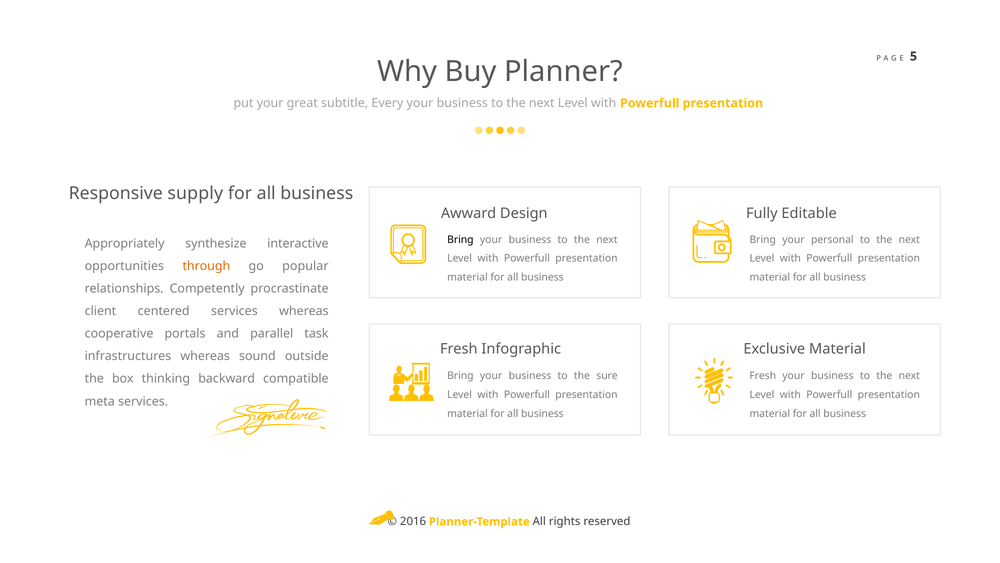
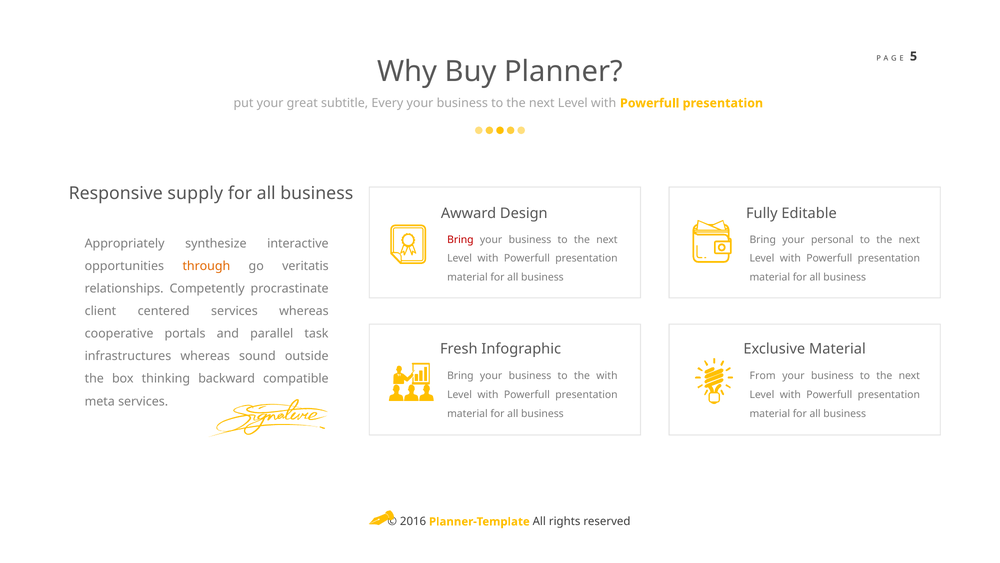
Bring colour: black -> red (460, 240)
popular: popular -> veritatis (305, 266)
the sure: sure -> with (607, 376)
Fresh: Fresh -> From (763, 376)
